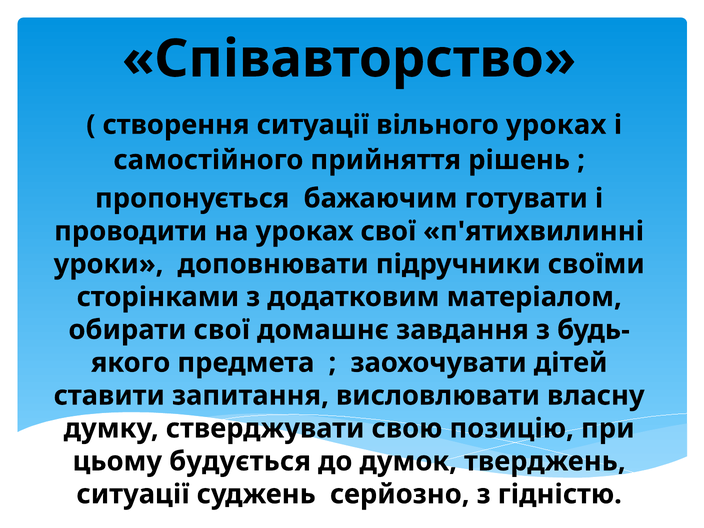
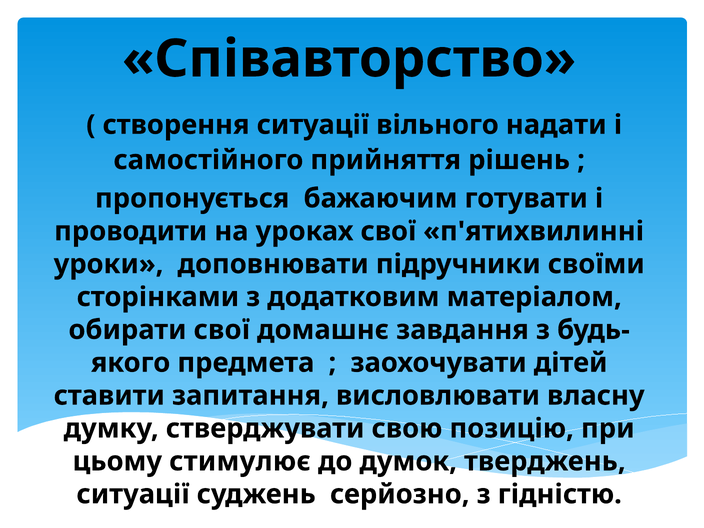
вільного уроках: уроках -> надати (556, 125)
будується: будується -> стимулює (240, 461)
